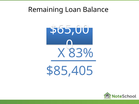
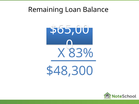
$85,405: $85,405 -> $48,300 (70, 71)
